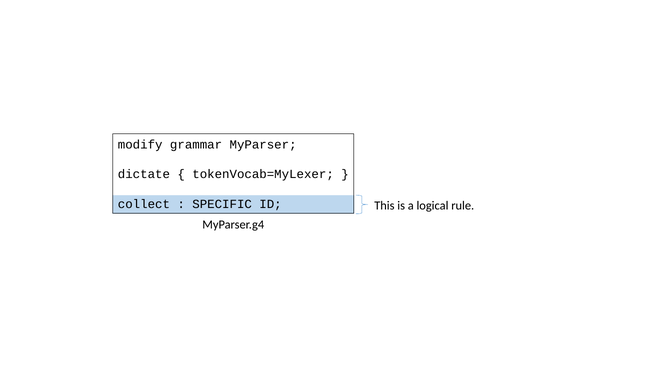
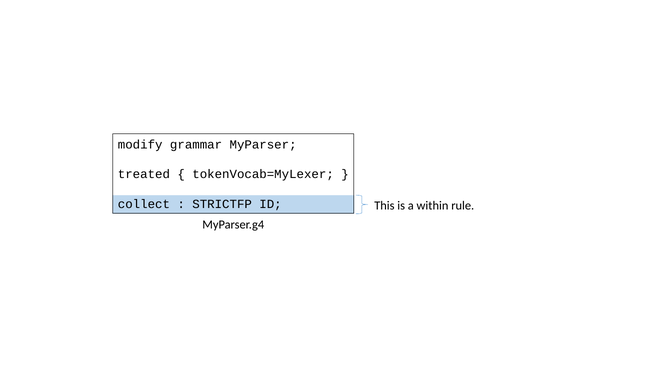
dictate: dictate -> treated (144, 174)
SPECIFIC: SPECIFIC -> STRICTFP (222, 204)
logical: logical -> within (433, 206)
